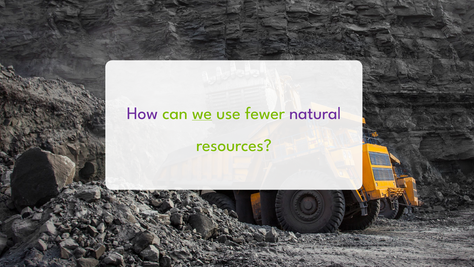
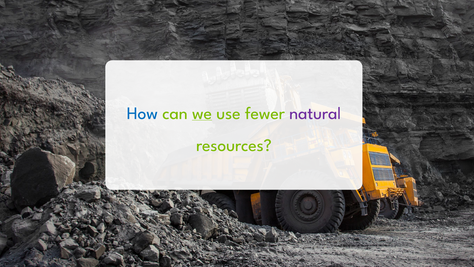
How colour: purple -> blue (142, 113)
